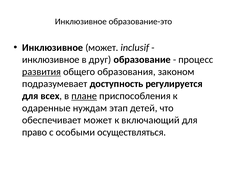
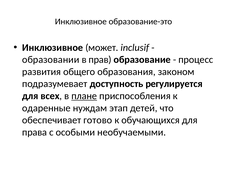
инклюзивное: инклюзивное -> образовании (51, 60)
друг: друг -> прав (100, 60)
развития underline: present -> none (42, 72)
обеспечивает может: может -> готово (98, 120)
включающий: включающий -> обучающихся (151, 120)
право: право -> права (35, 132)
осуществляться: осуществляться -> необучаемыми (132, 132)
